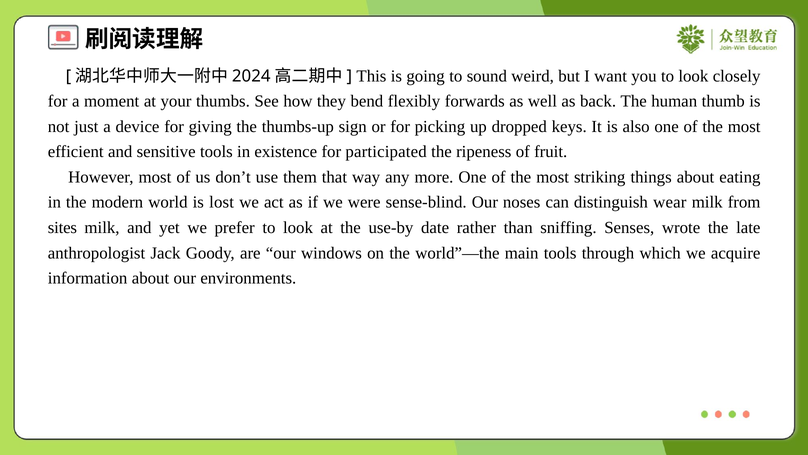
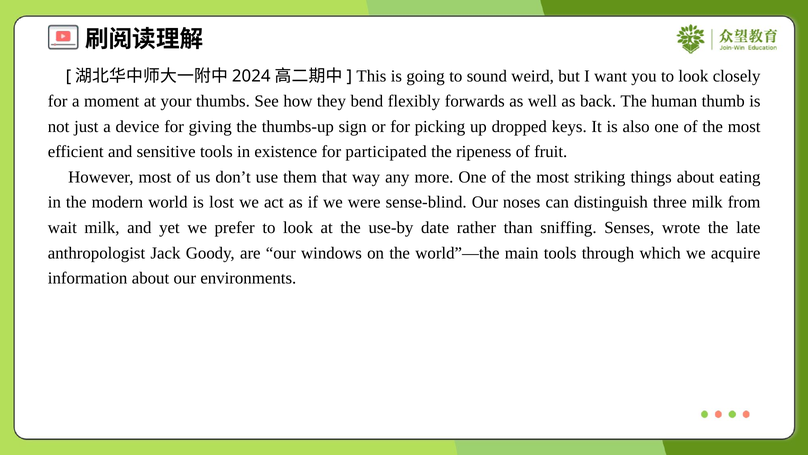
wear: wear -> three (670, 202)
sites: sites -> wait (62, 227)
